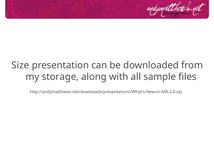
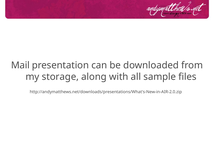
Size: Size -> Mail (20, 65)
